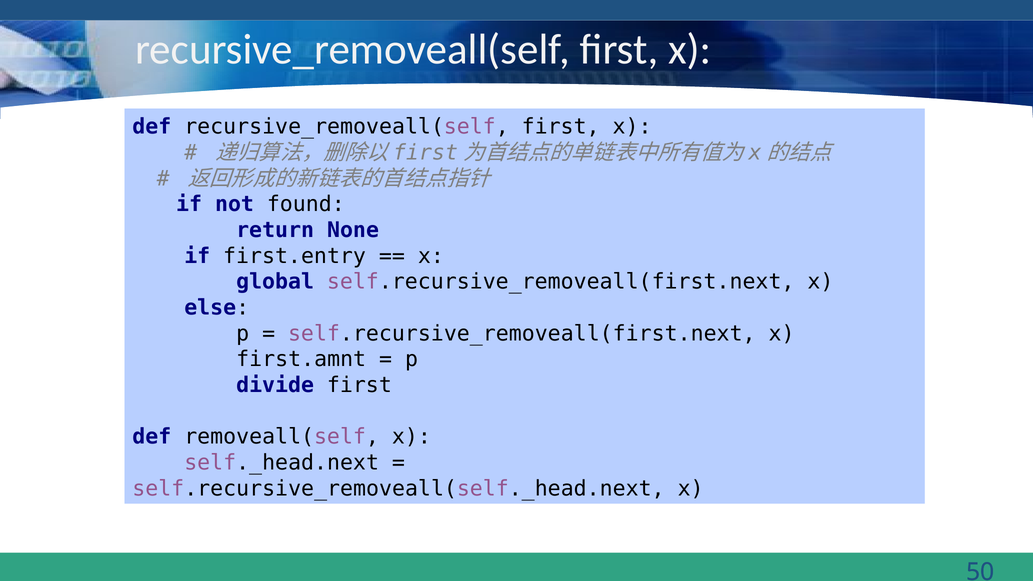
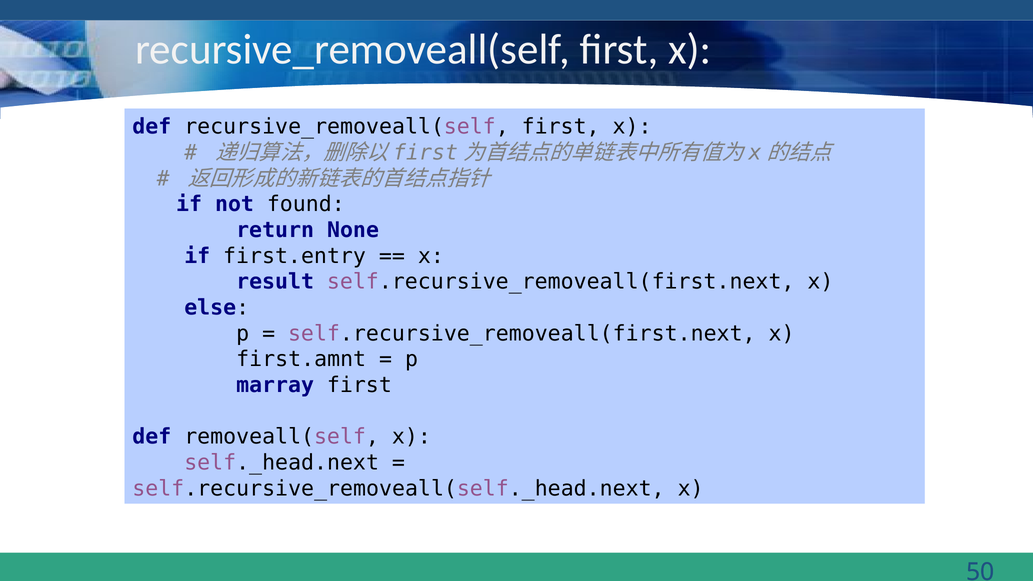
global: global -> result (275, 282)
divide: divide -> marray (275, 385)
